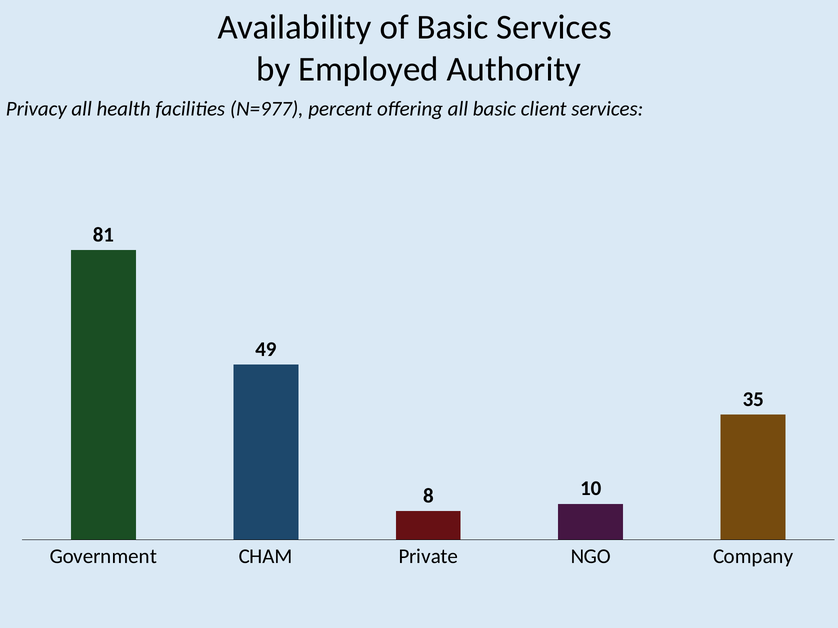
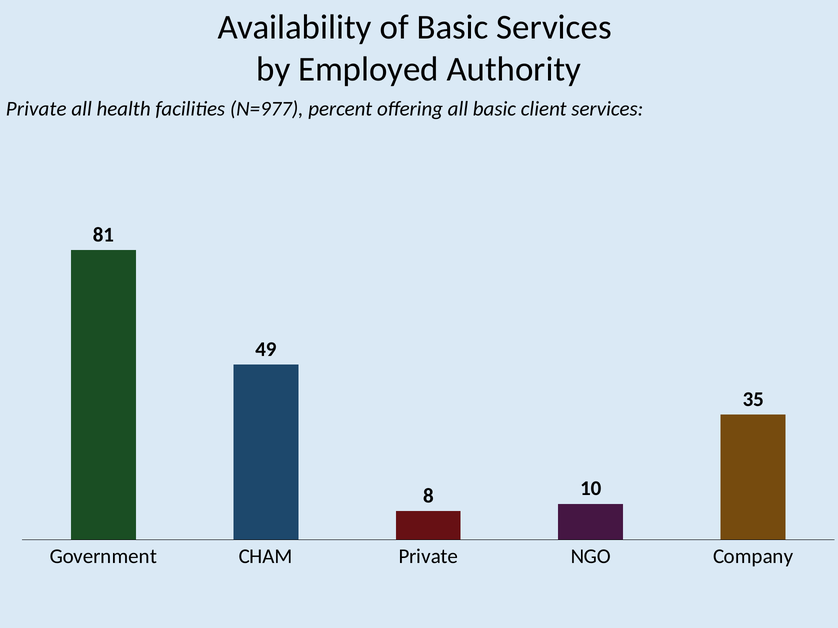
Privacy: Privacy -> Private (36, 109)
